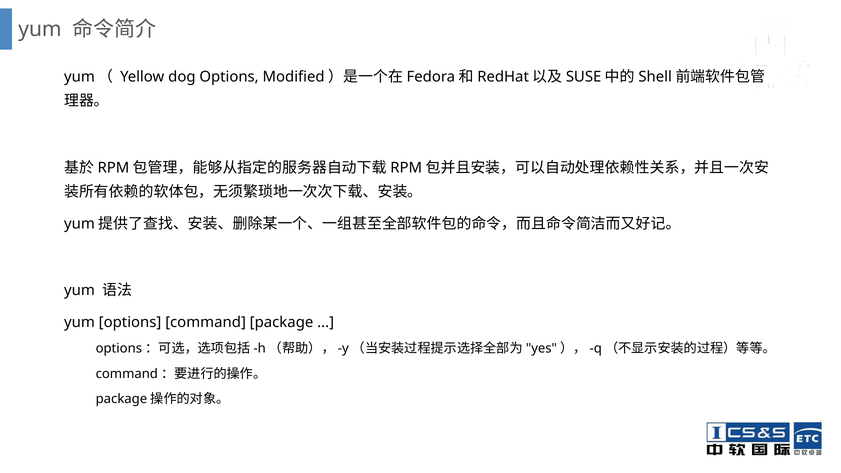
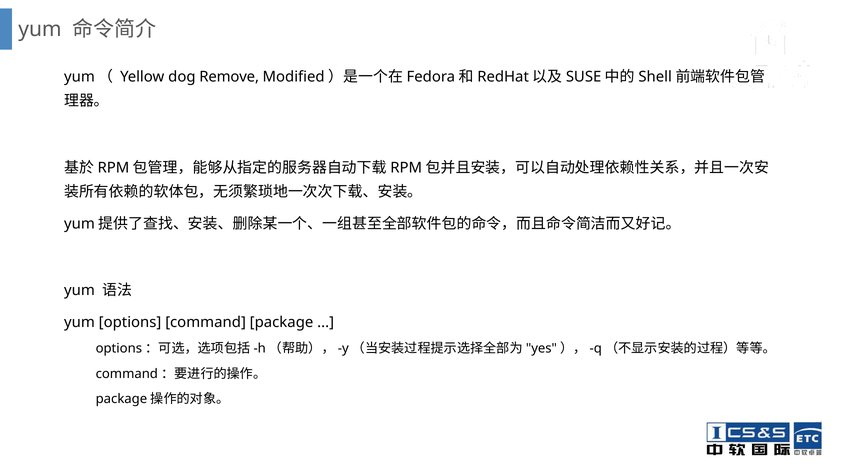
dog Options: Options -> Remove (229, 77)
